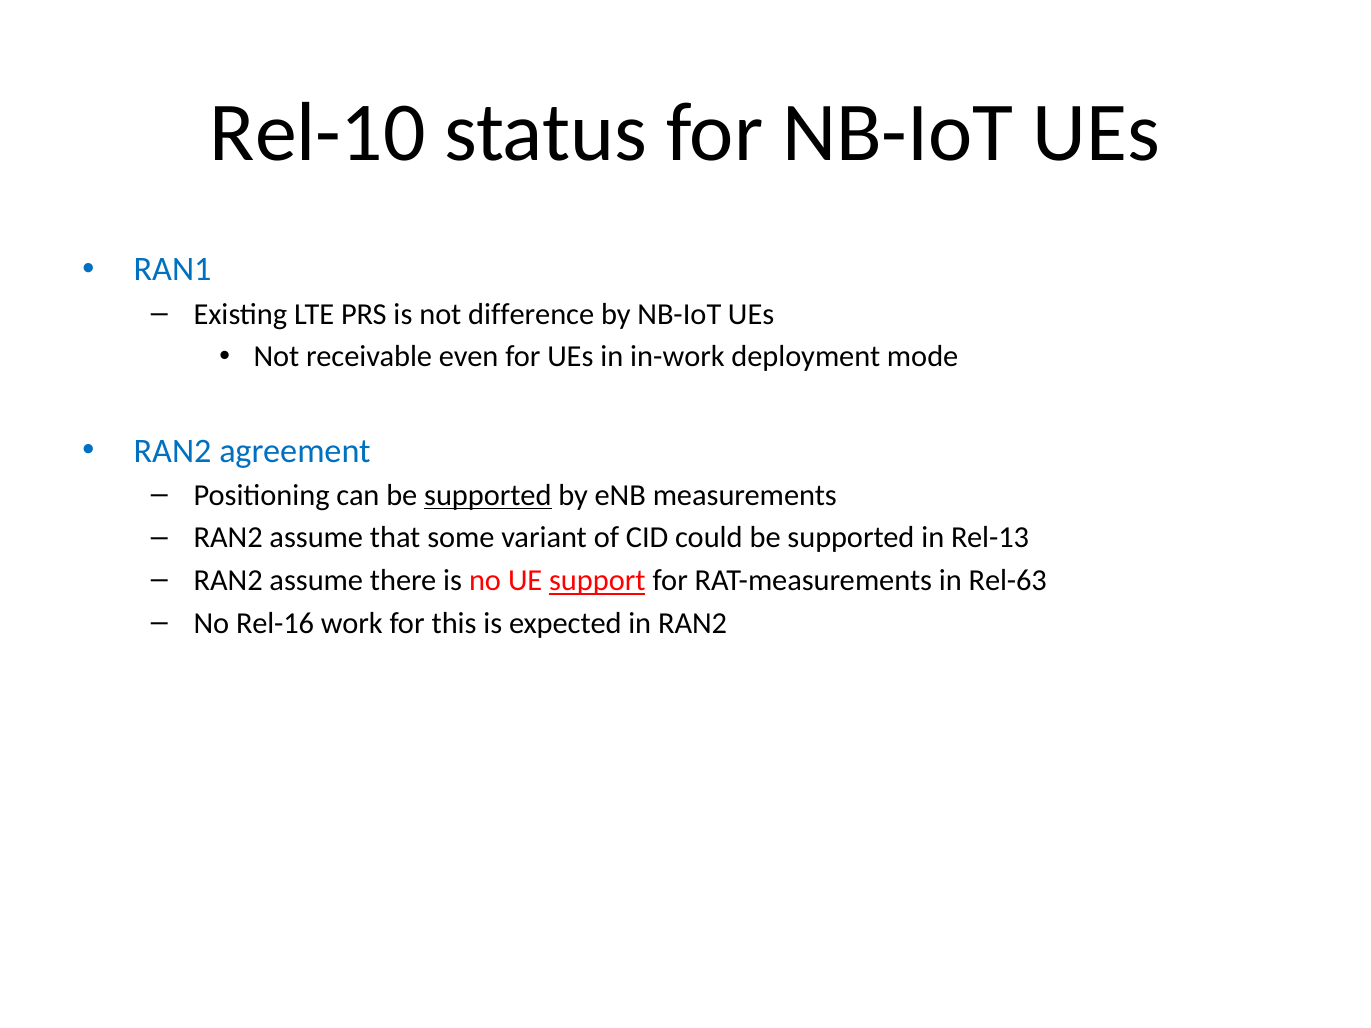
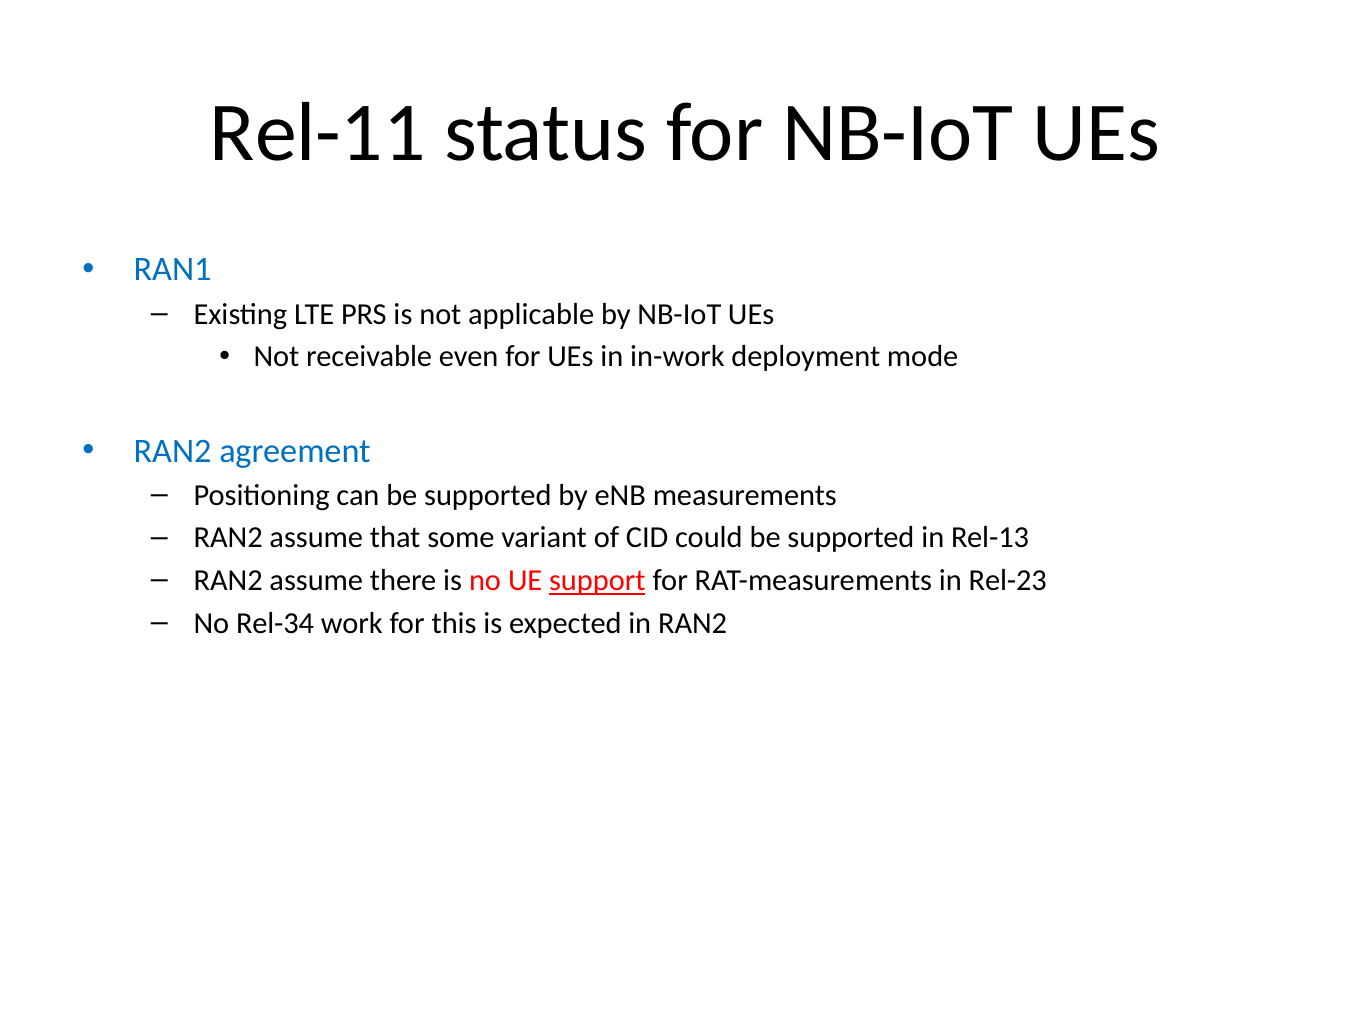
Rel-10: Rel-10 -> Rel-11 (318, 133)
difference: difference -> applicable (531, 314)
supported underline: present -> none (488, 495)
Rel-63: Rel-63 -> Rel-23 (1008, 581)
Rel-16: Rel-16 -> Rel-34 (275, 623)
